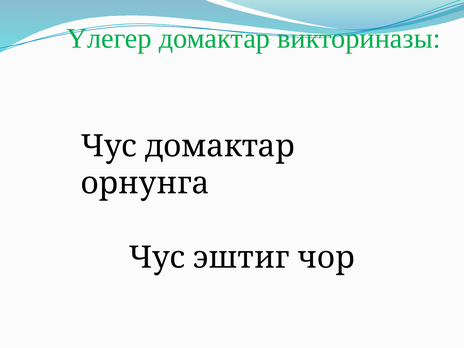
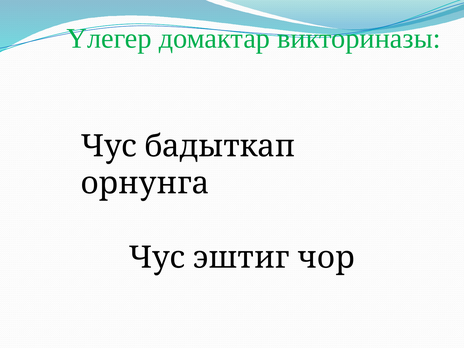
Чус домактар: домактар -> бадыткап (220, 146)
